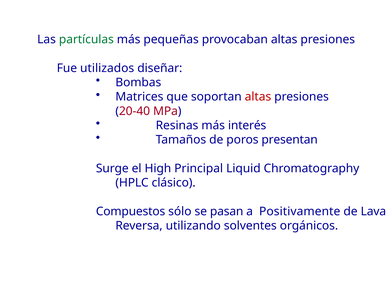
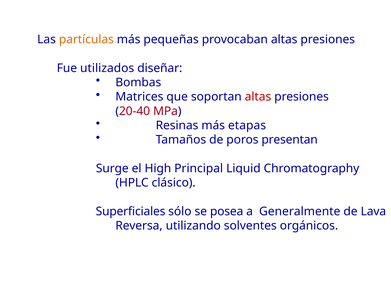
partículas colour: green -> orange (86, 40)
interés: interés -> etapas (247, 126)
Compuestos: Compuestos -> Superficiales (131, 212)
pasan: pasan -> posea (227, 212)
Positivamente: Positivamente -> Generalmente (300, 212)
